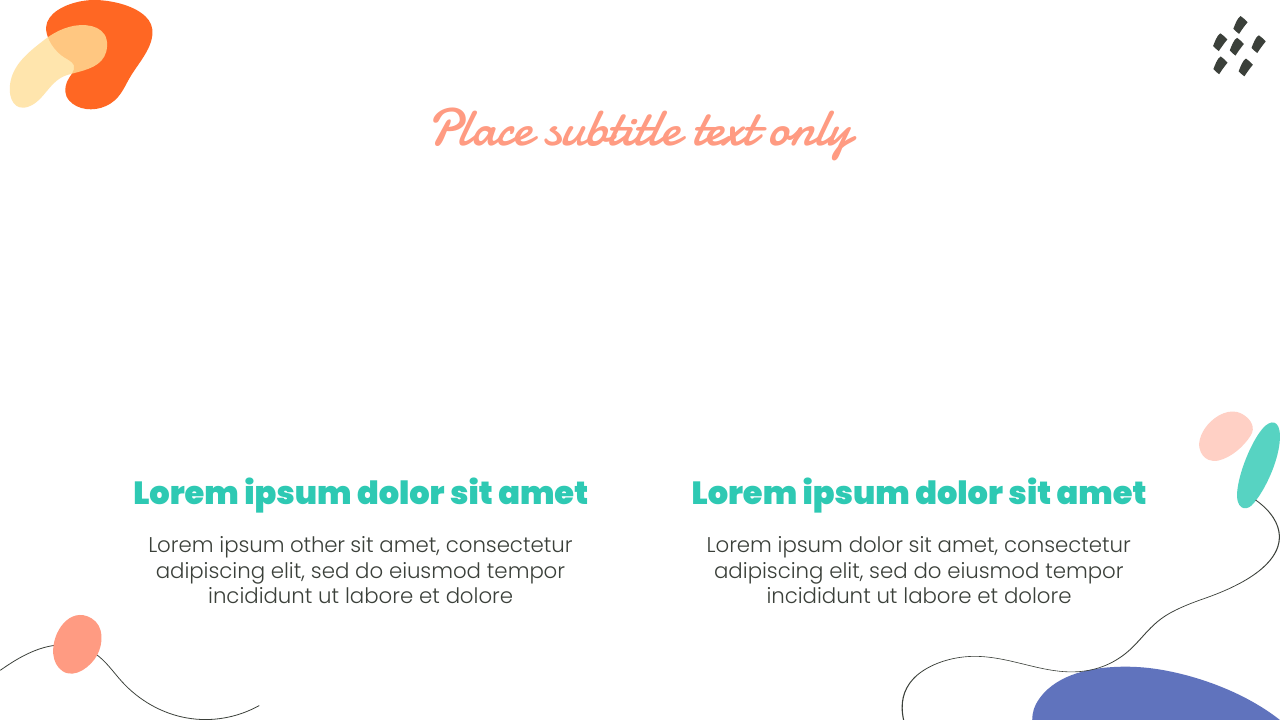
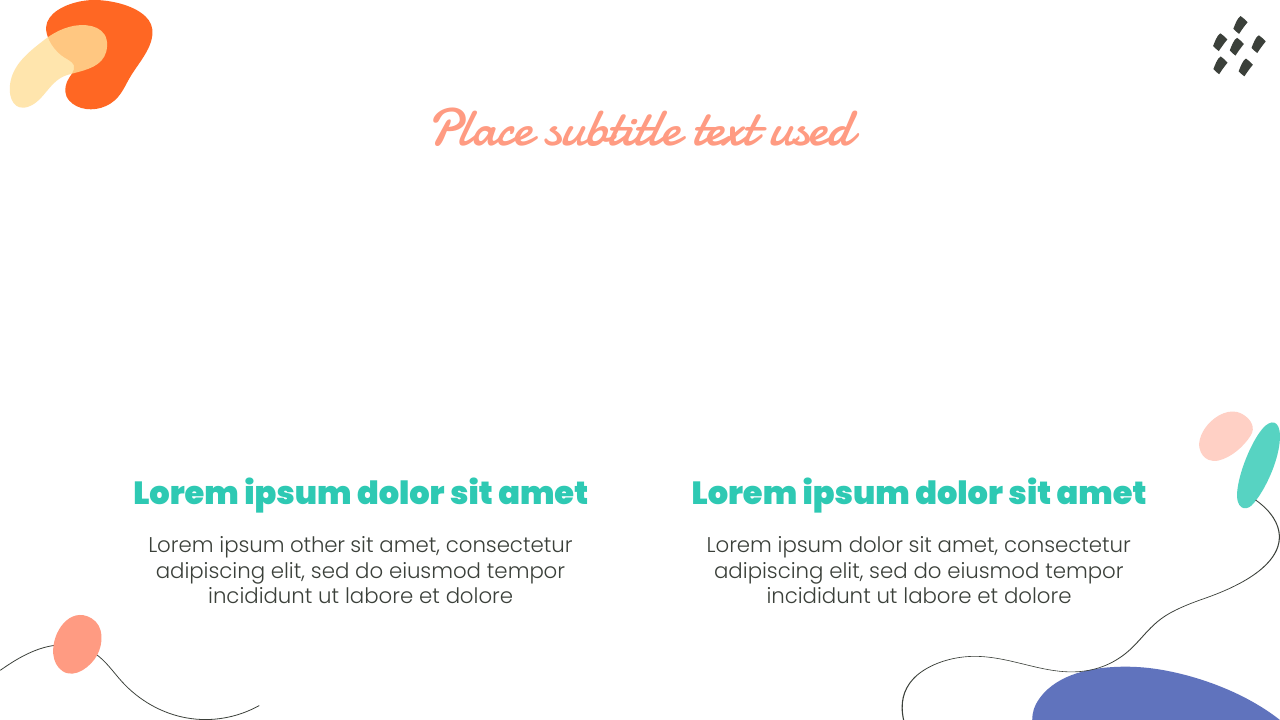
only: only -> used (811, 128)
